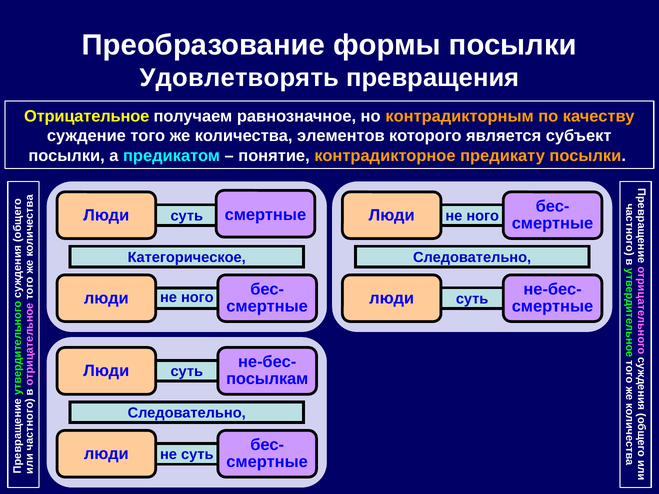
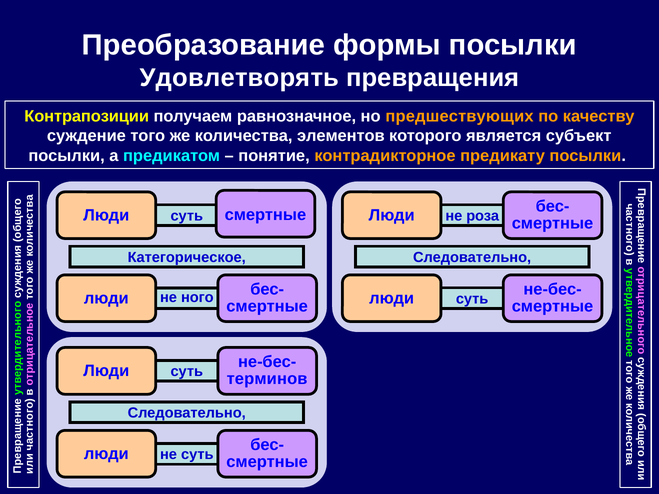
Отрицательное: Отрицательное -> Контрапозиции (87, 116)
контрадикторным: контрадикторным -> предшествующих (460, 116)
ного: ного -> роза (483, 216)
посылкам: посылкам -> терминов (267, 379)
